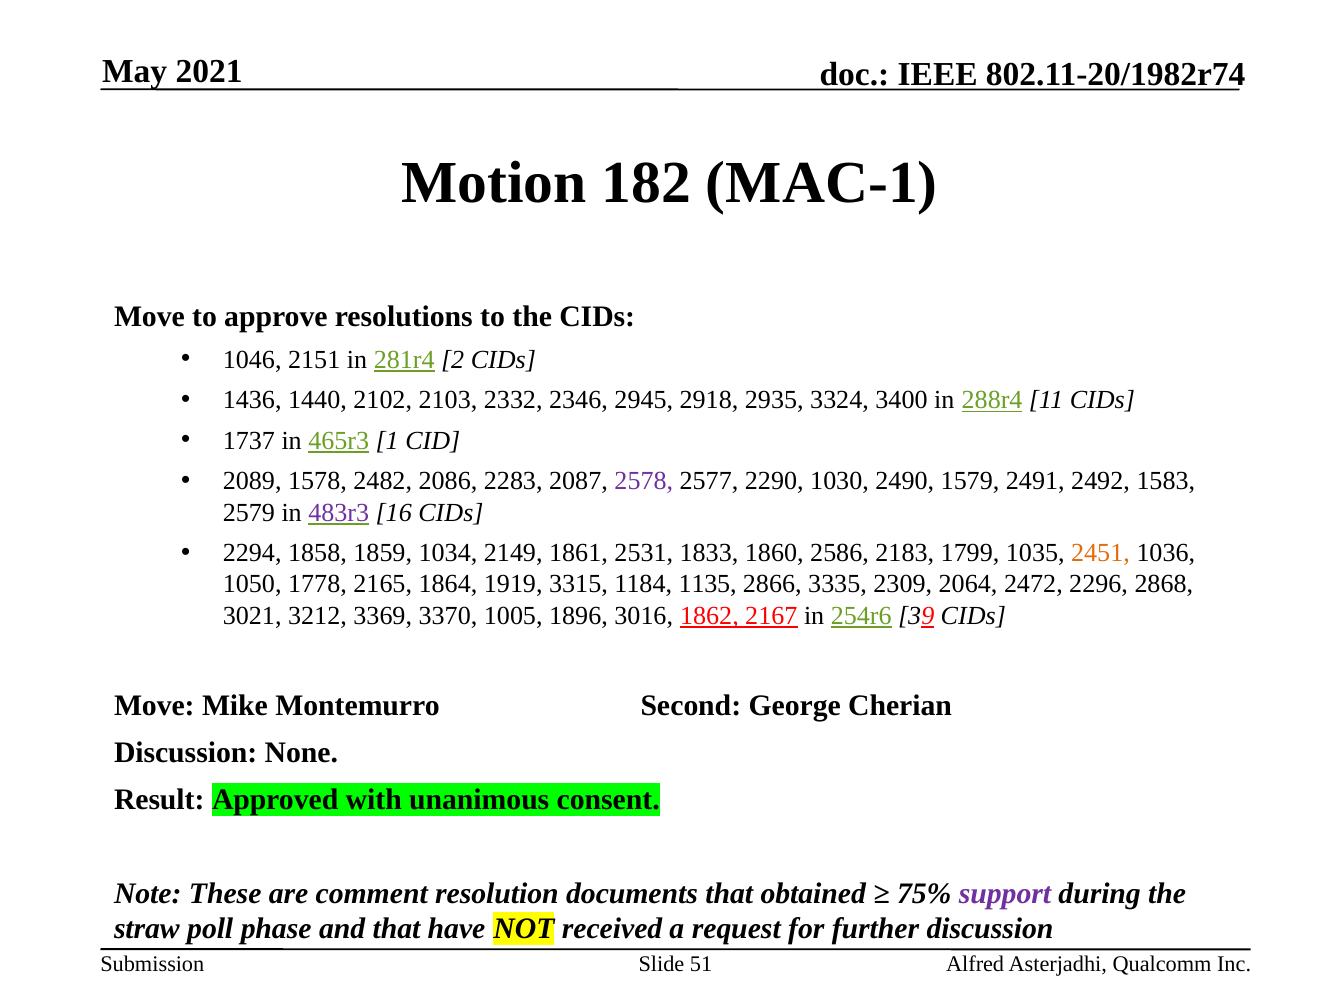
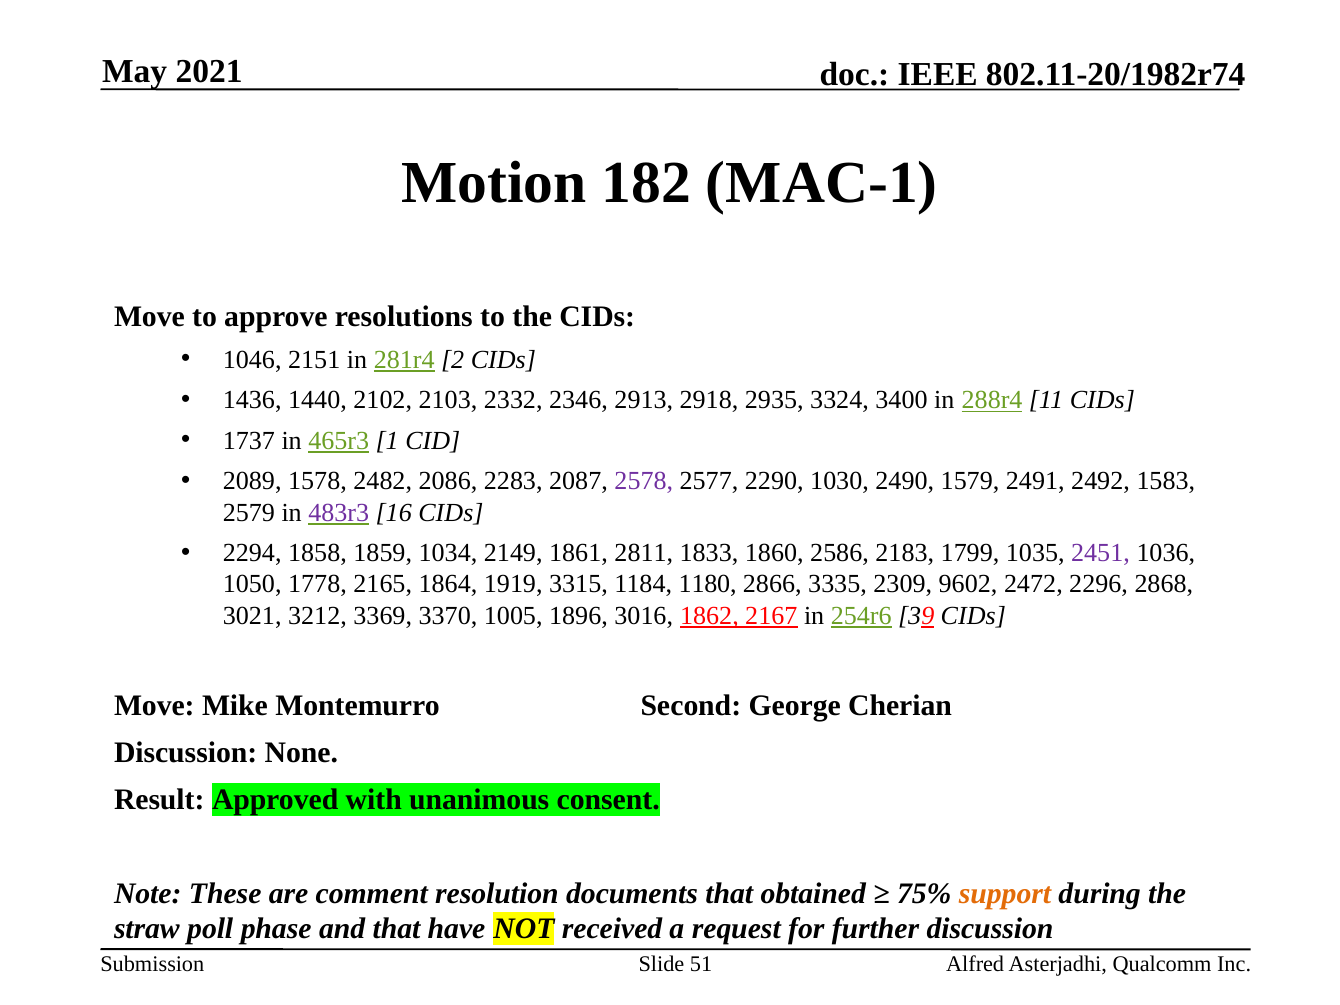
2945: 2945 -> 2913 (644, 400)
2531: 2531 -> 2811 (644, 553)
2451 colour: orange -> purple (1100, 553)
1135: 1135 -> 1180 (708, 584)
2064: 2064 -> 9602 (968, 584)
support colour: purple -> orange (1005, 893)
